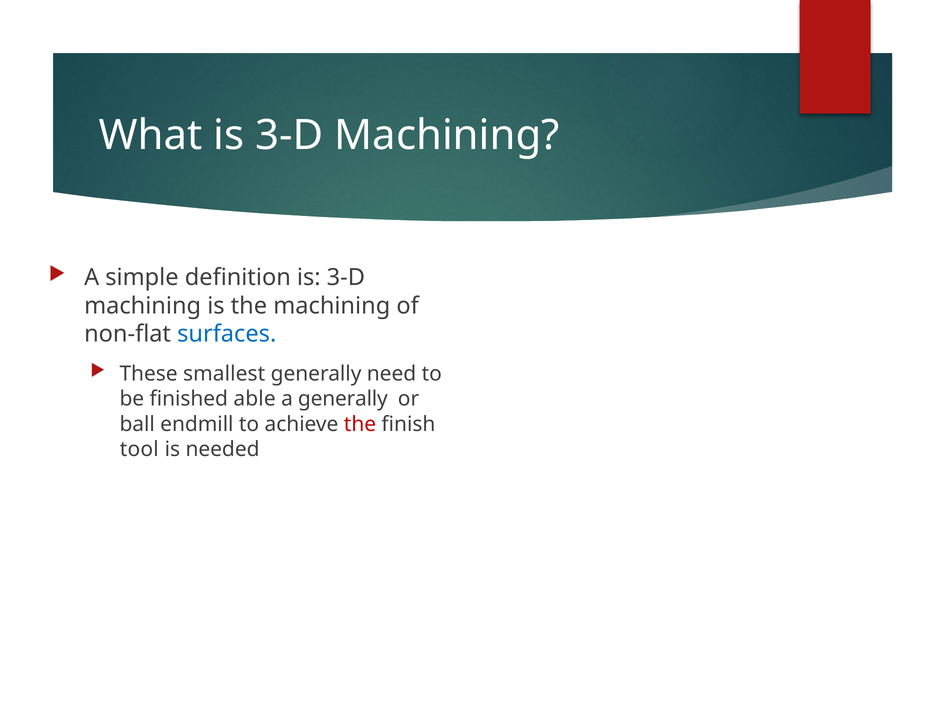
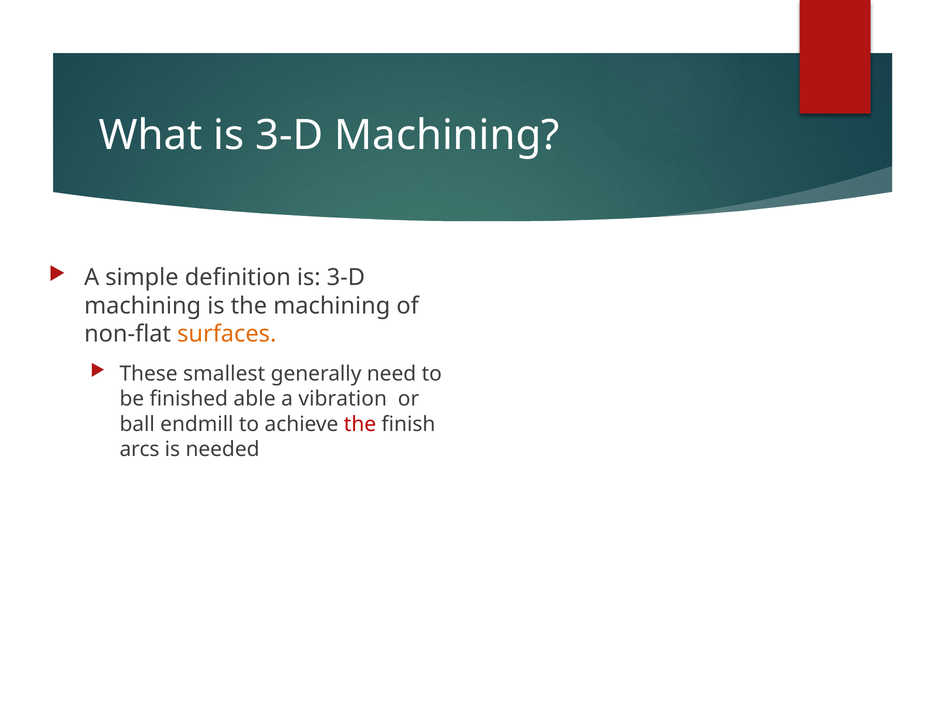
surfaces colour: blue -> orange (227, 334)
a generally: generally -> vibration (343, 399)
tool: tool -> arcs (139, 449)
